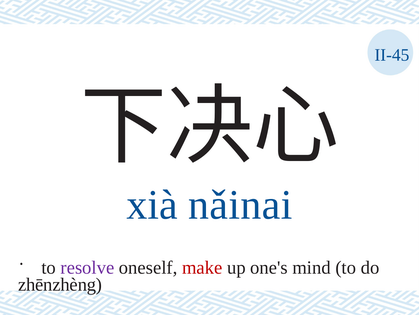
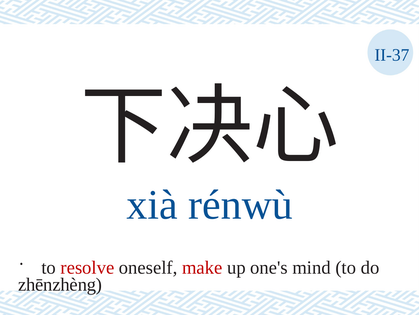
II-45: II-45 -> II-37 (392, 55)
nǎinai: nǎinai -> rénwù (241, 204)
resolve colour: purple -> red (87, 267)
